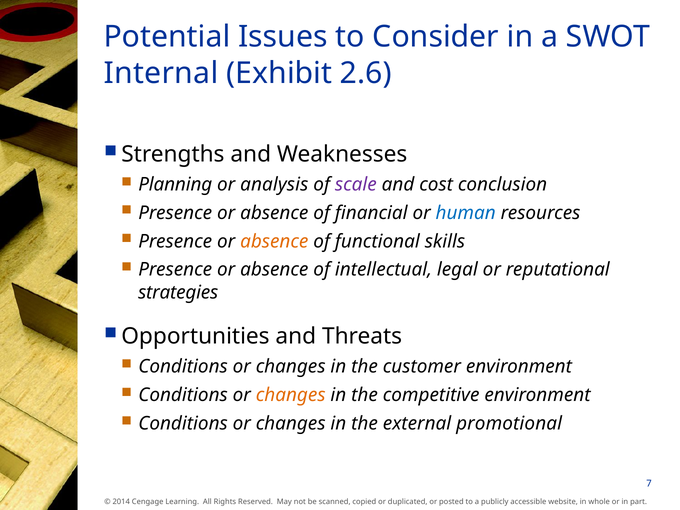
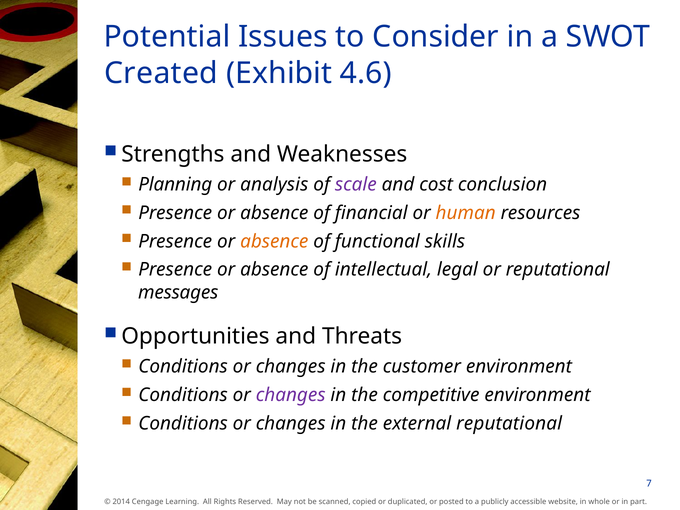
Internal: Internal -> Created (161, 73)
2.6: 2.6 -> 4.6 (366, 73)
human colour: blue -> orange (466, 213)
strategies: strategies -> messages (178, 292)
changes colour: orange -> purple (291, 395)
external promotional: promotional -> reputational (509, 423)
